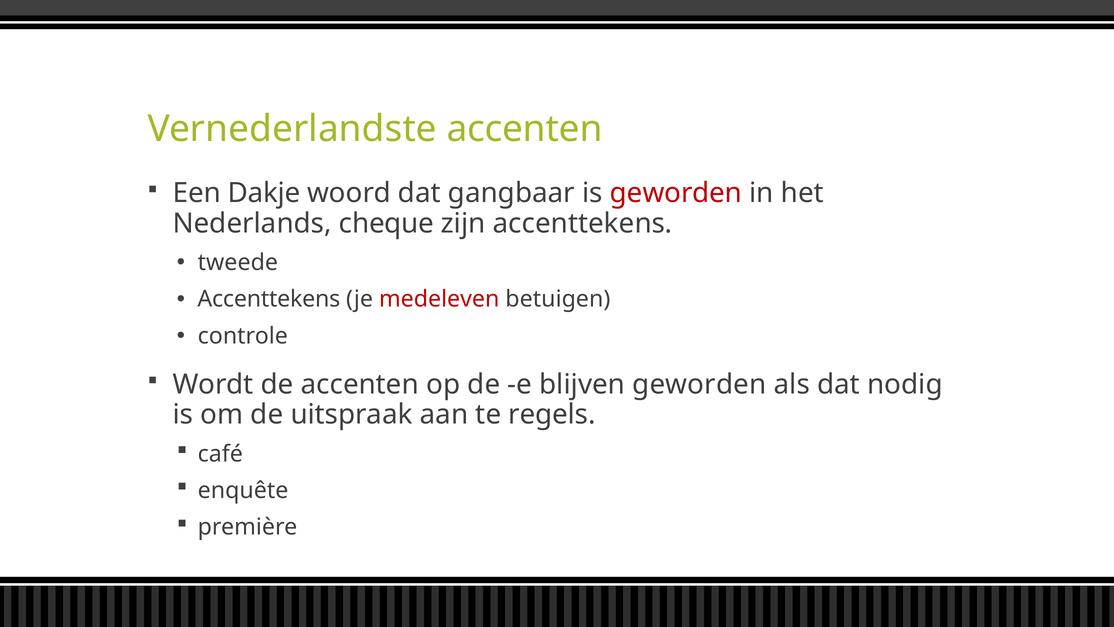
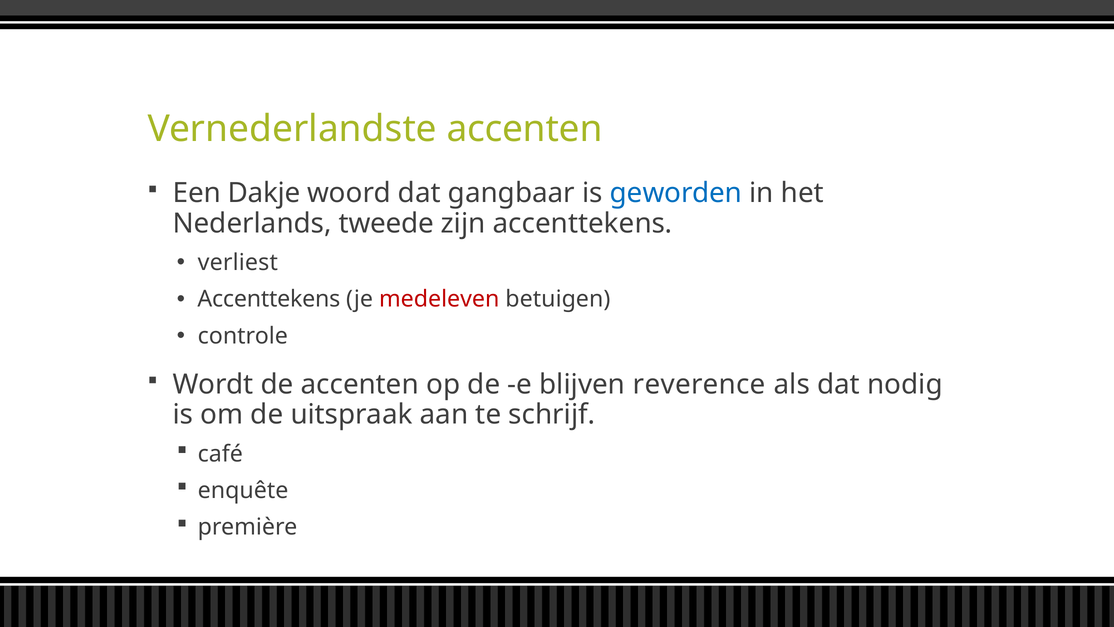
geworden colour: red -> blue (676, 193)
cheque: cheque -> tweede (386, 223)
tweede: tweede -> verliest (238, 262)
blijven geworden: geworden -> reverence (699, 384)
regels: regels -> schrijf (552, 414)
